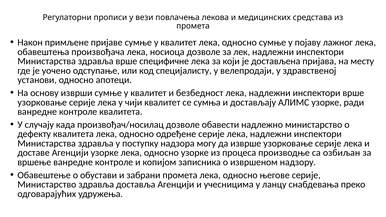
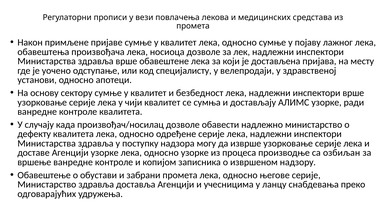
специфичне: специфичне -> обавештене (164, 61)
изврши: изврши -> сектору (77, 93)
